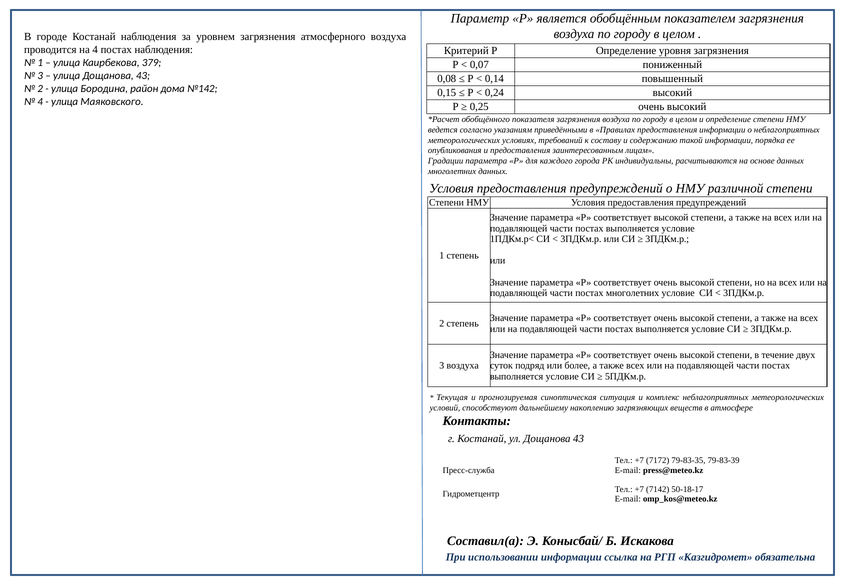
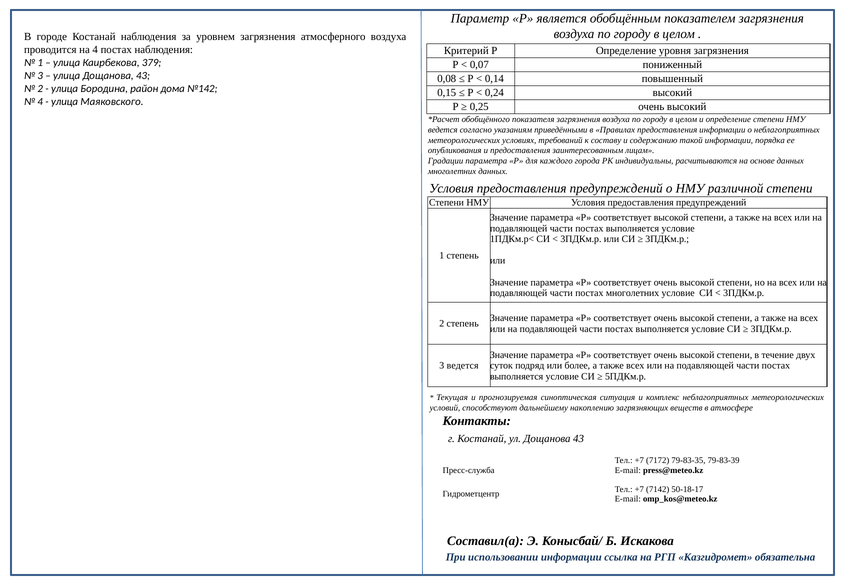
3 воздуха: воздуха -> ведется (463, 366)
